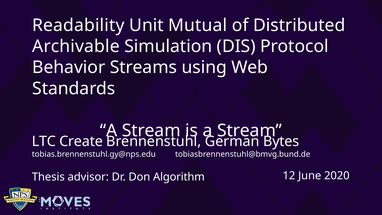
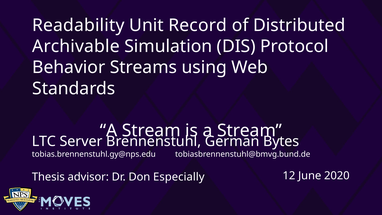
Mutual: Mutual -> Record (198, 25)
Create: Create -> Server (81, 141)
Algorithm: Algorithm -> Especially (179, 177)
